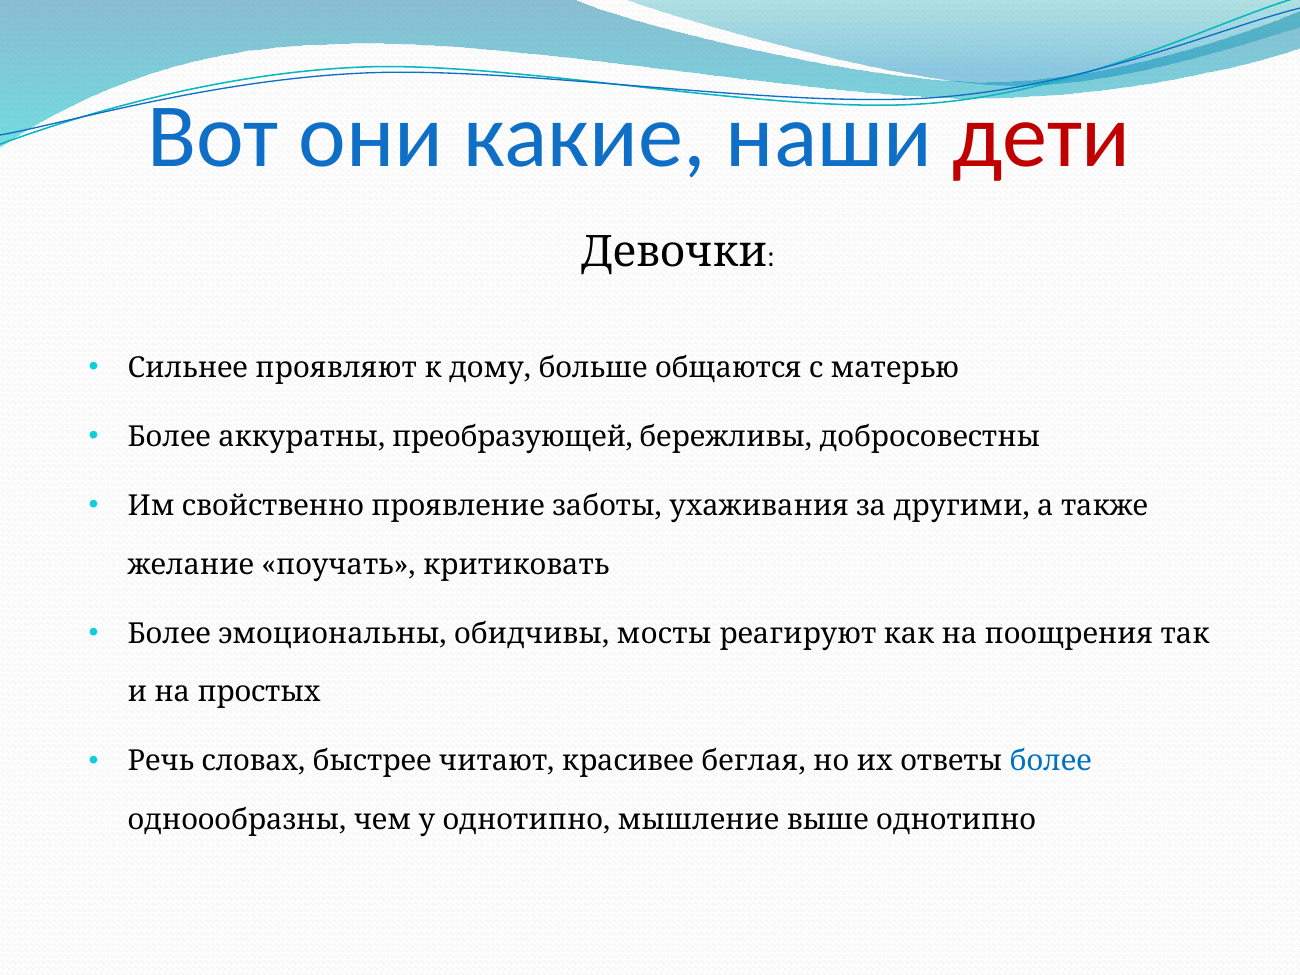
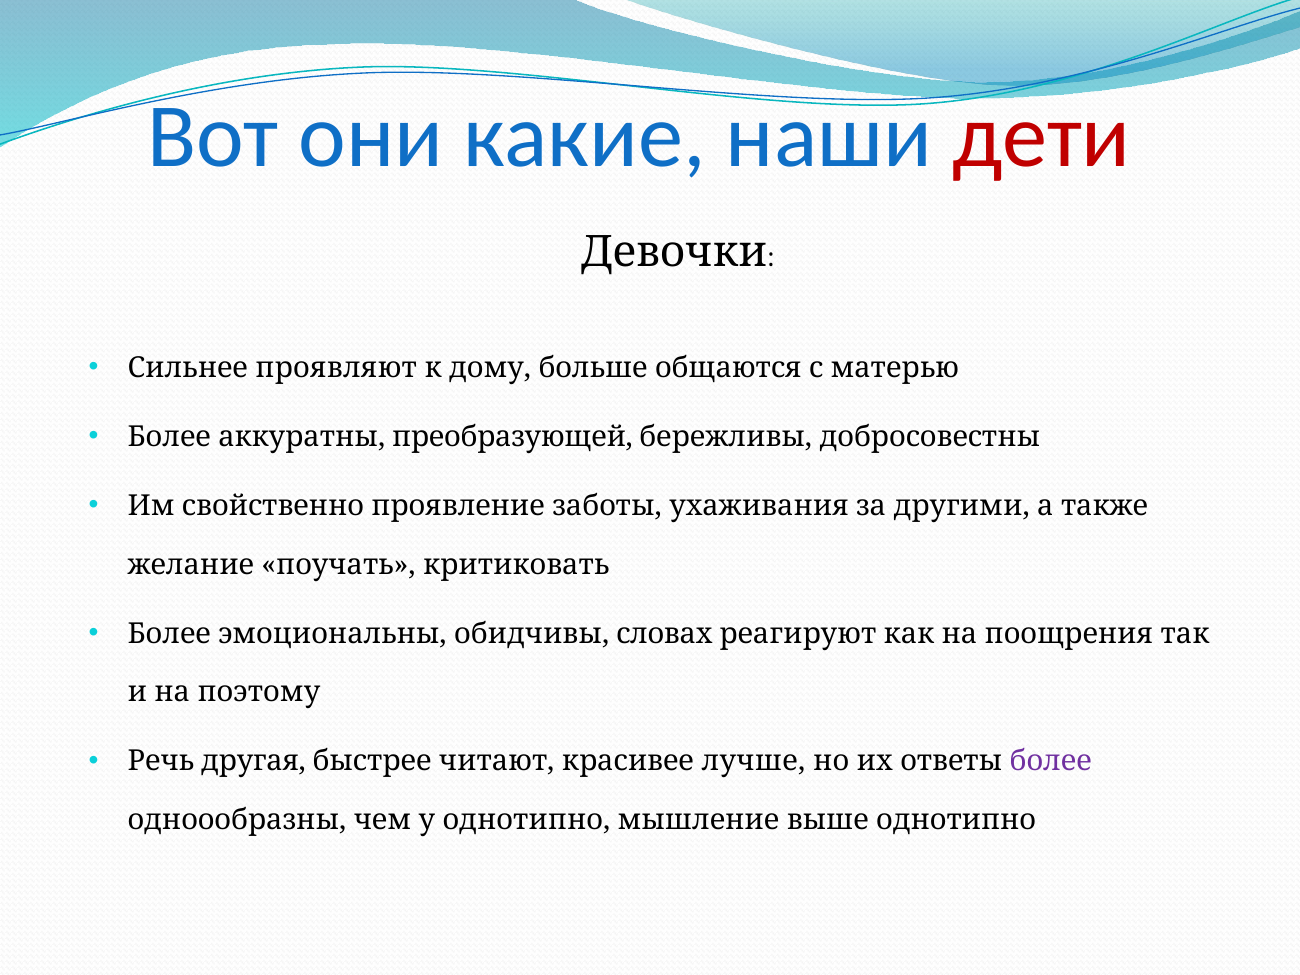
мосты: мосты -> словах (664, 634)
простых: простых -> поэтому (259, 692)
словах: словах -> другая (254, 761)
беглая: беглая -> лучше (753, 761)
более colour: blue -> purple (1051, 761)
